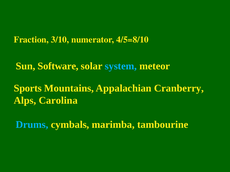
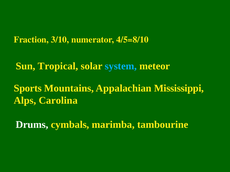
Software: Software -> Tropical (58, 66)
Cranberry: Cranberry -> Mississippi (179, 88)
Drums colour: light blue -> white (32, 125)
